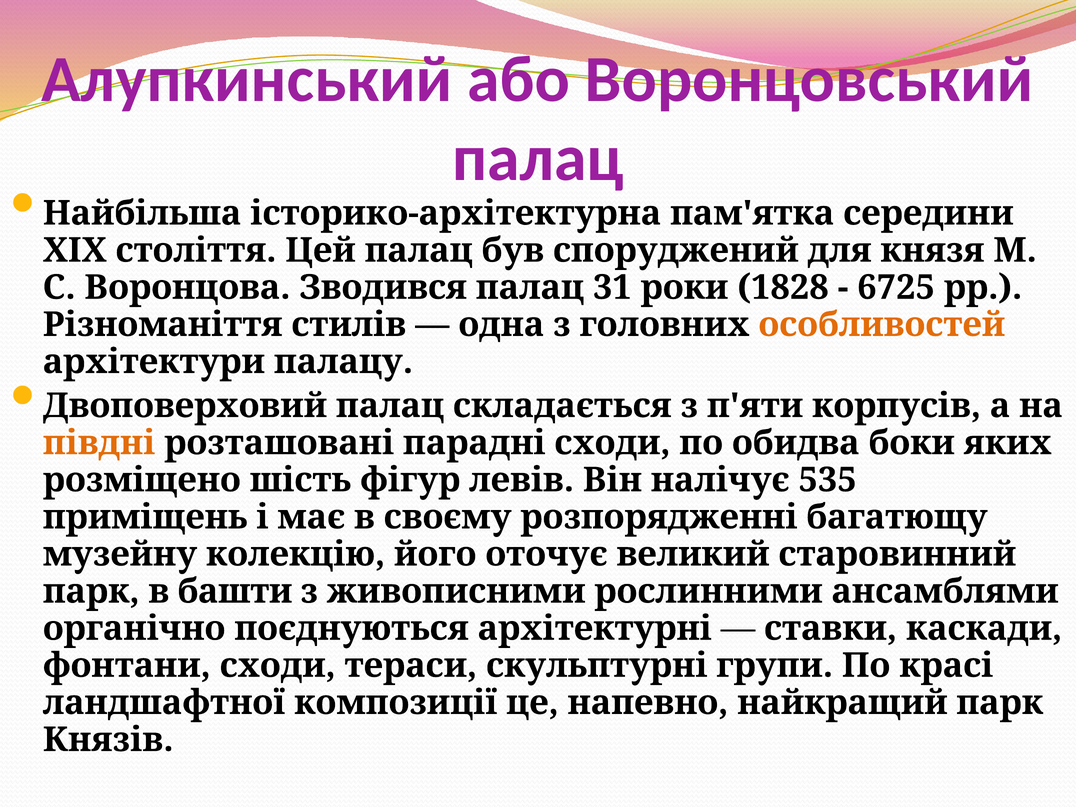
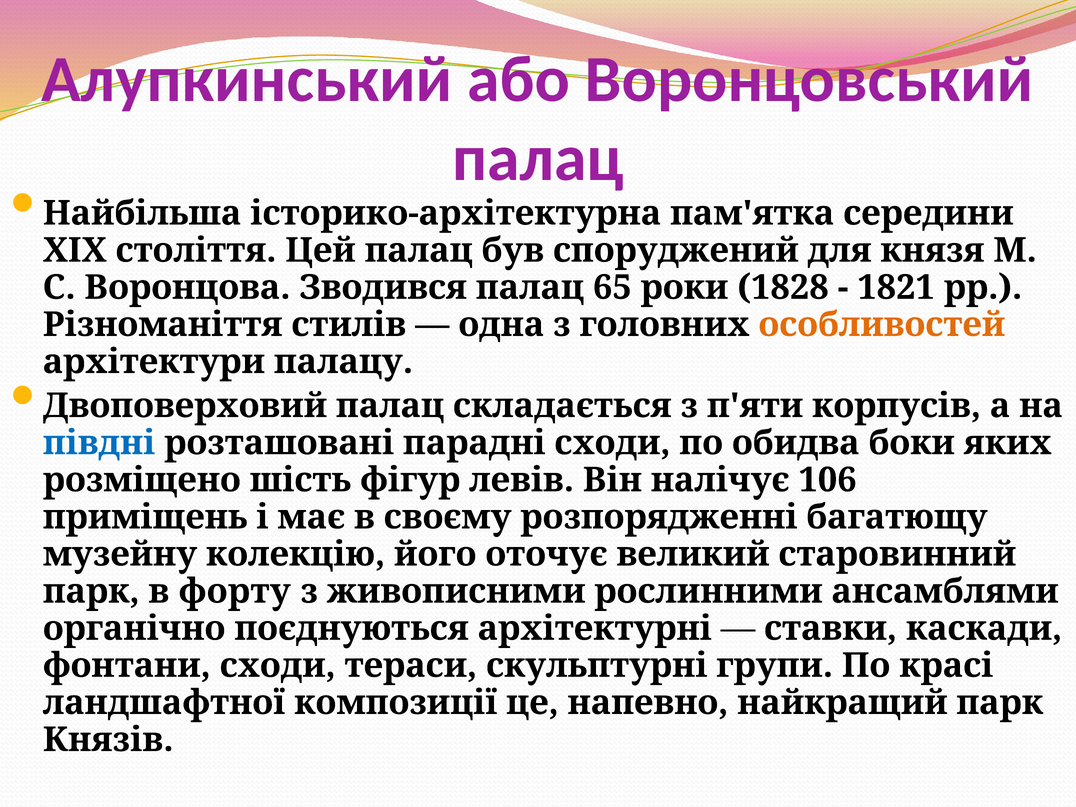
31: 31 -> 65 (612, 287)
6725: 6725 -> 1821 (896, 287)
півдні colour: orange -> blue (99, 443)
535: 535 -> 106 (828, 480)
башти: башти -> форту (235, 591)
